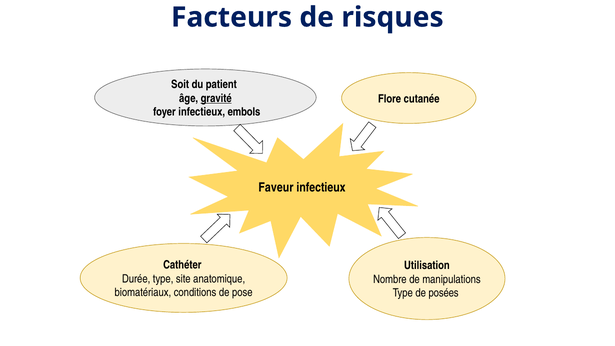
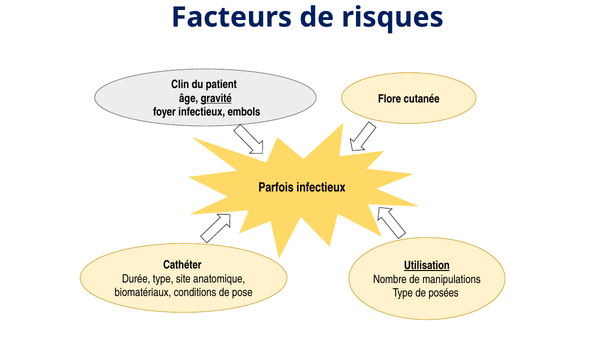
Soit: Soit -> Clin (180, 84)
Faveur: Faveur -> Parfois (276, 187)
Utilisation underline: none -> present (427, 265)
